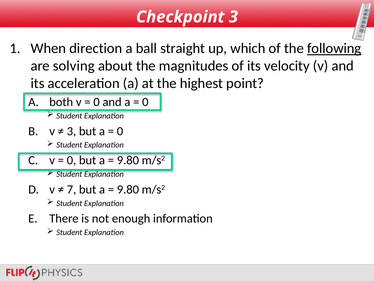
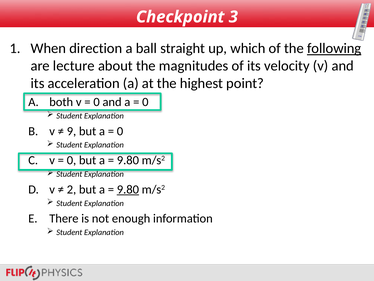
solving: solving -> lecture (74, 66)
3: 3 -> 9 (71, 131)
7: 7 -> 2 (71, 189)
9.80 underline: none -> present (128, 189)
